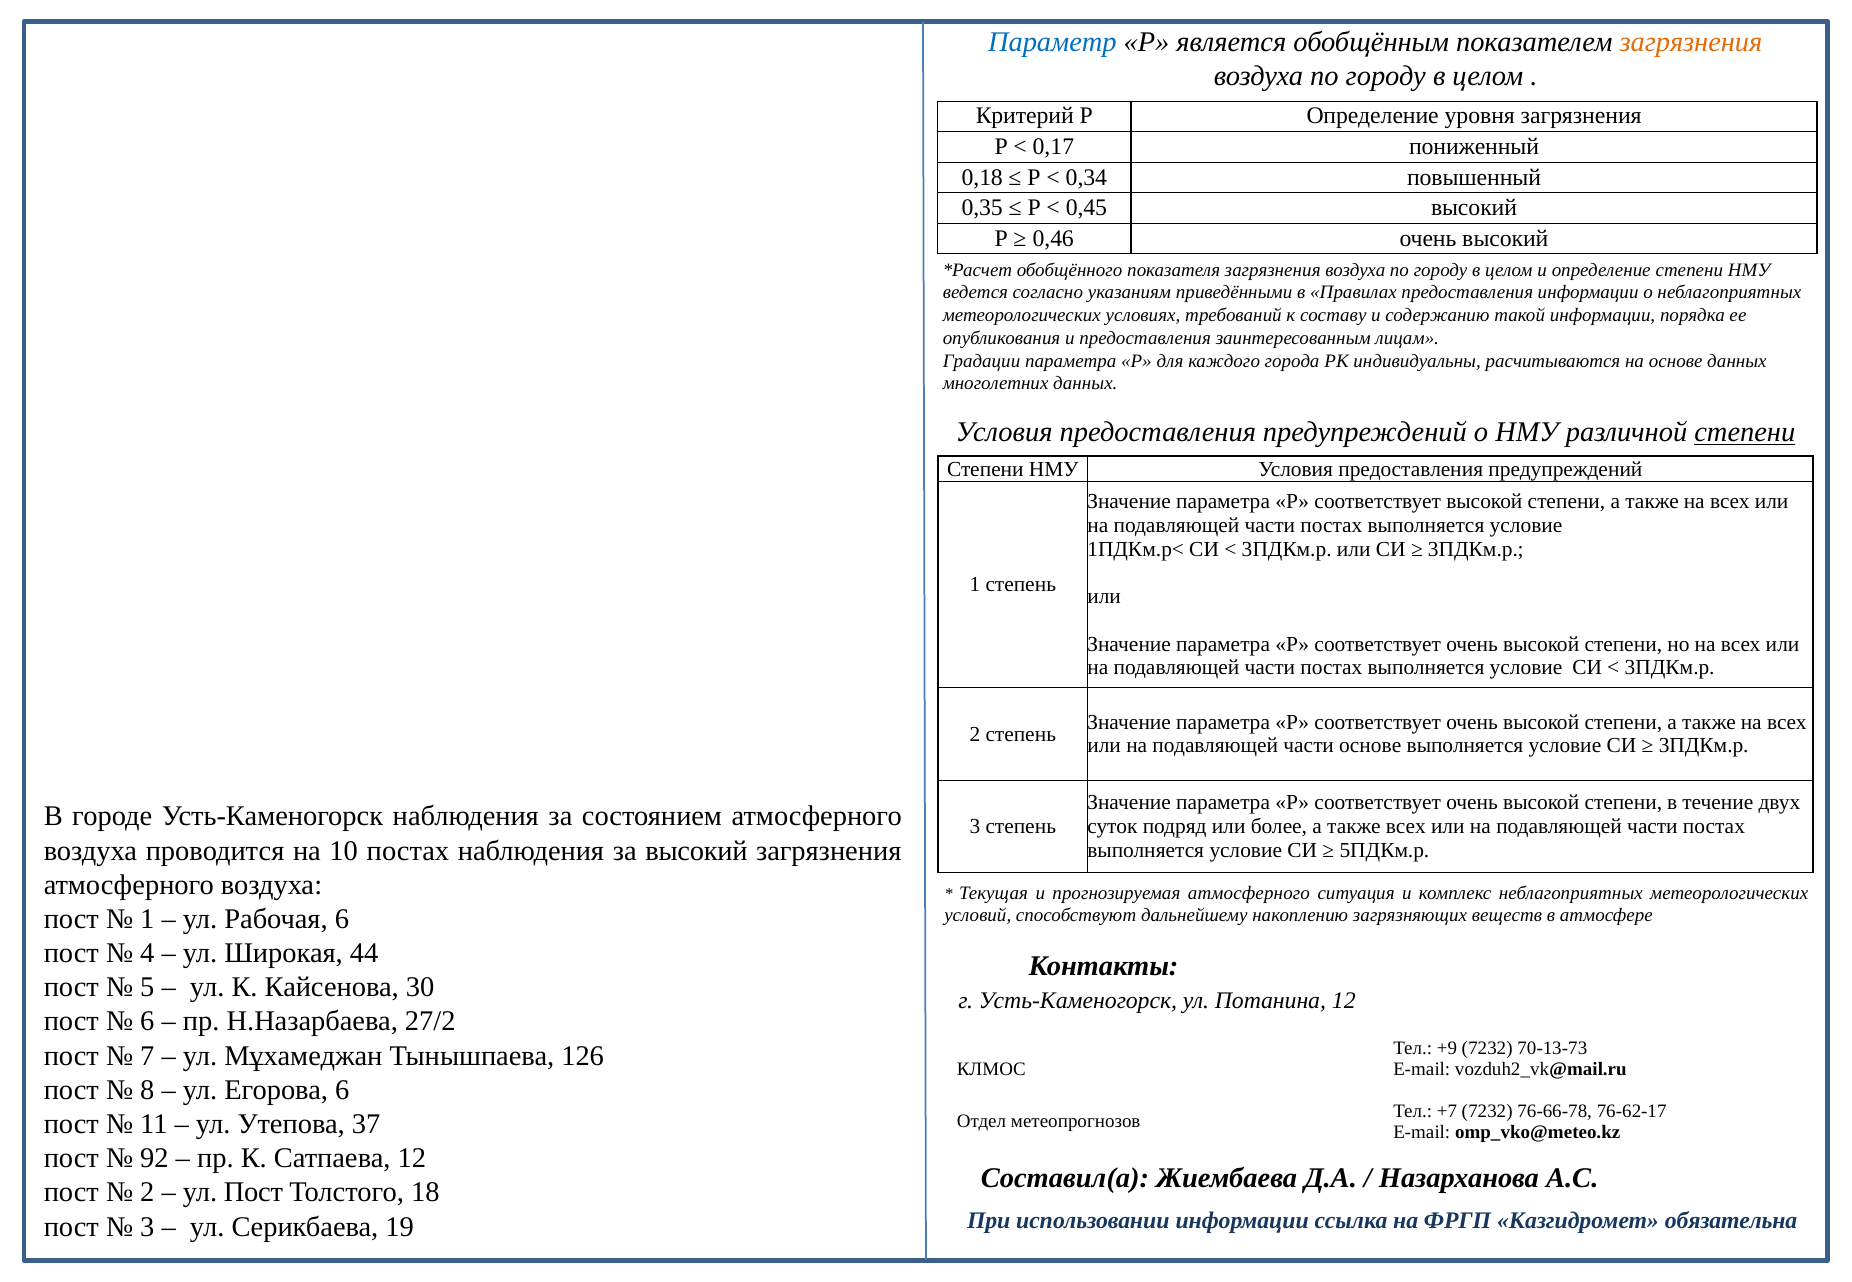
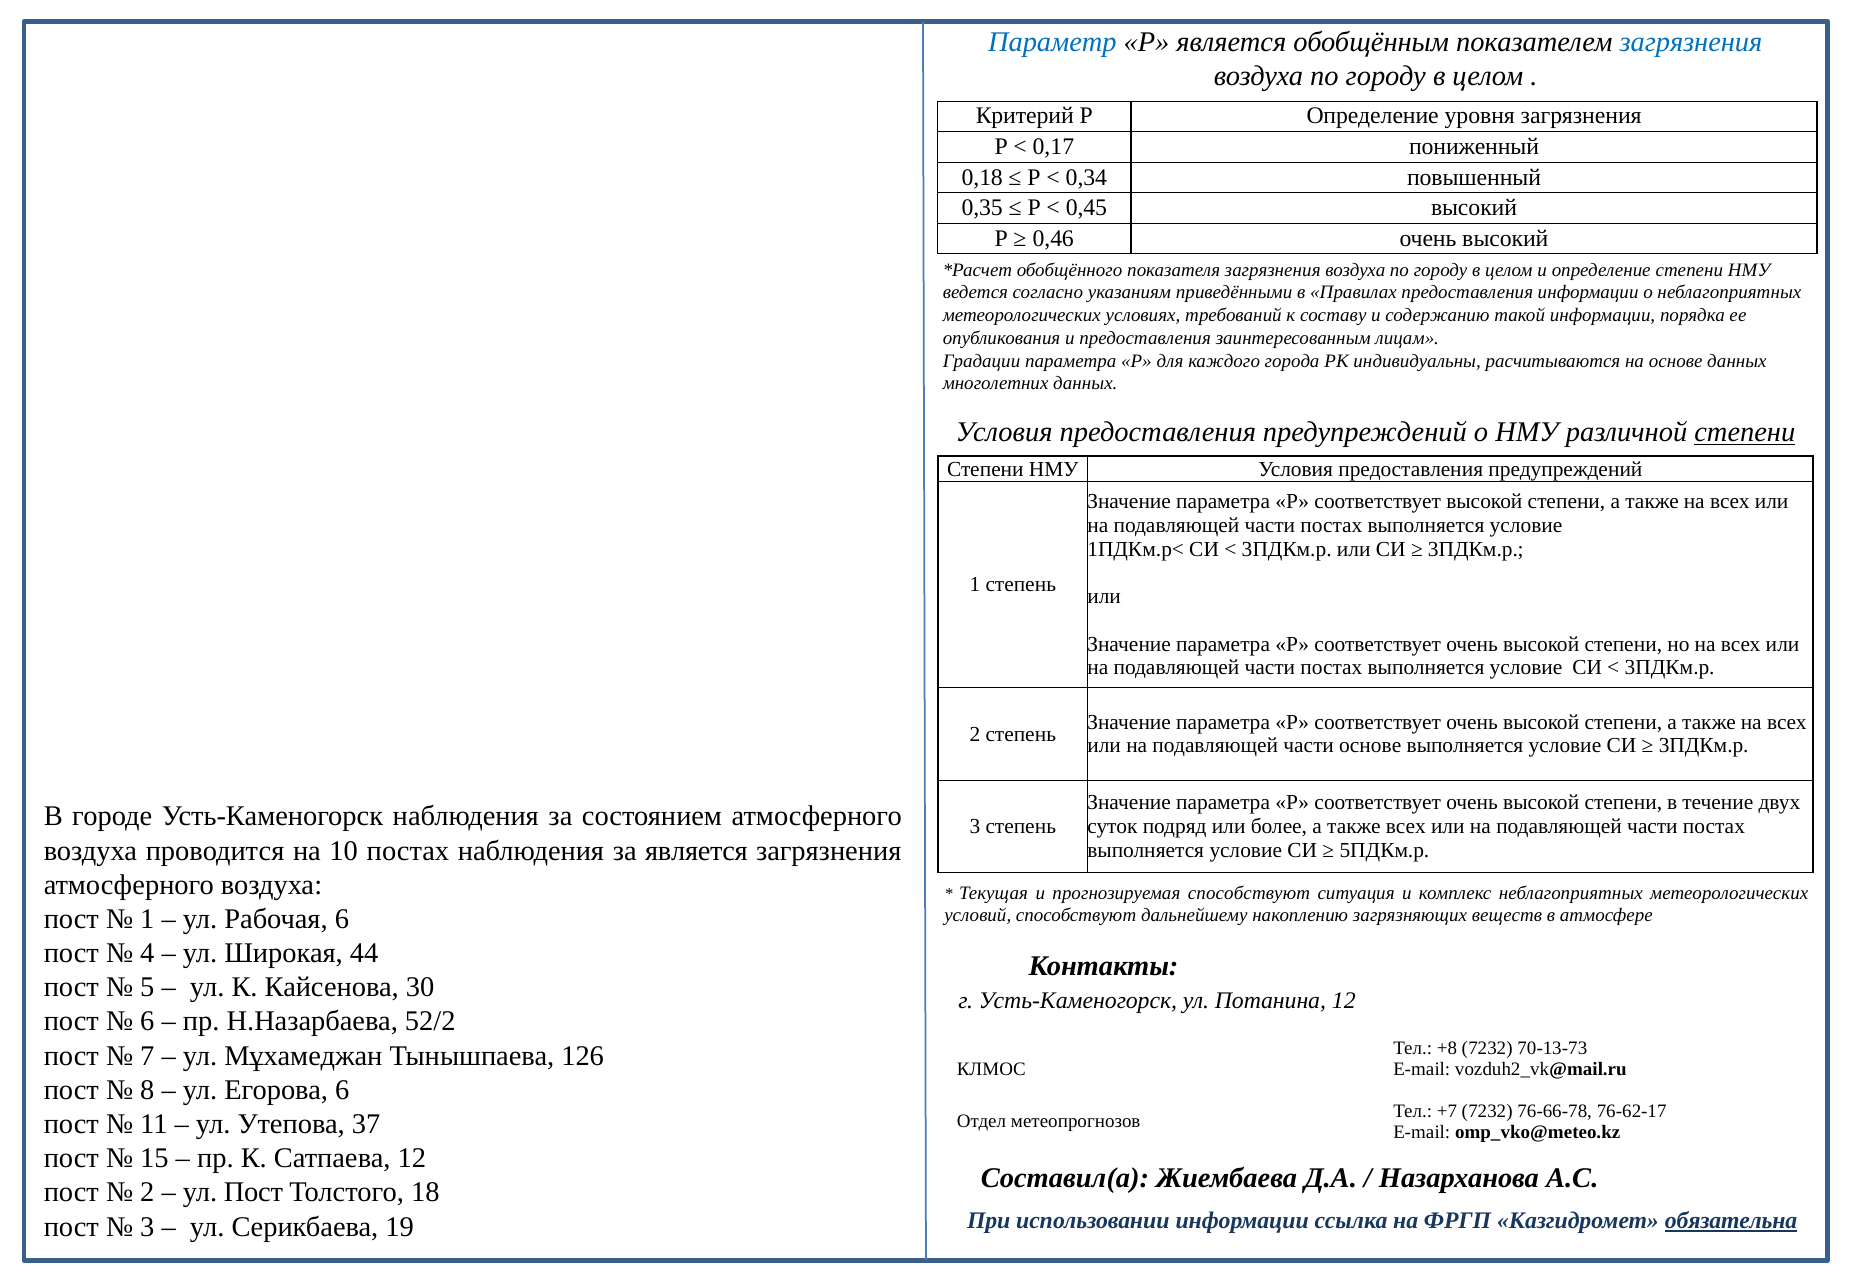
загрязнения colour: orange -> blue (1691, 42)
за высокий: высокий -> является (696, 851)
прогнозируемая атмосферного: атмосферного -> способствуют (1249, 893)
27/2: 27/2 -> 52/2 (430, 1022)
+9: +9 -> +8 (1447, 1048)
92: 92 -> 15 (154, 1158)
обязательна underline: none -> present (1731, 1221)
